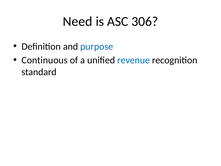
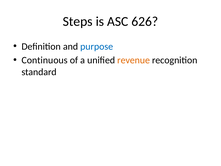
Need: Need -> Steps (78, 21)
306: 306 -> 626 (145, 21)
revenue colour: blue -> orange (134, 60)
